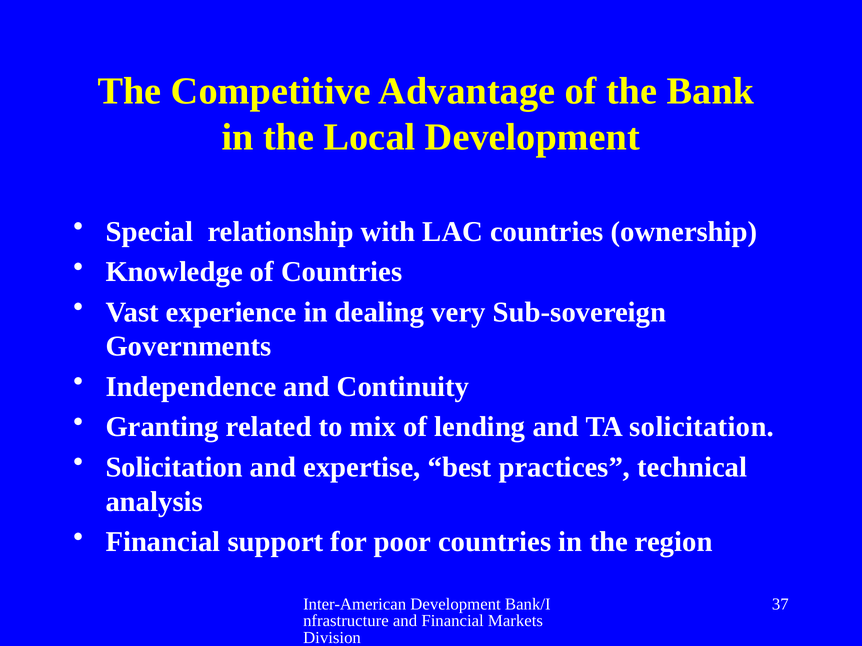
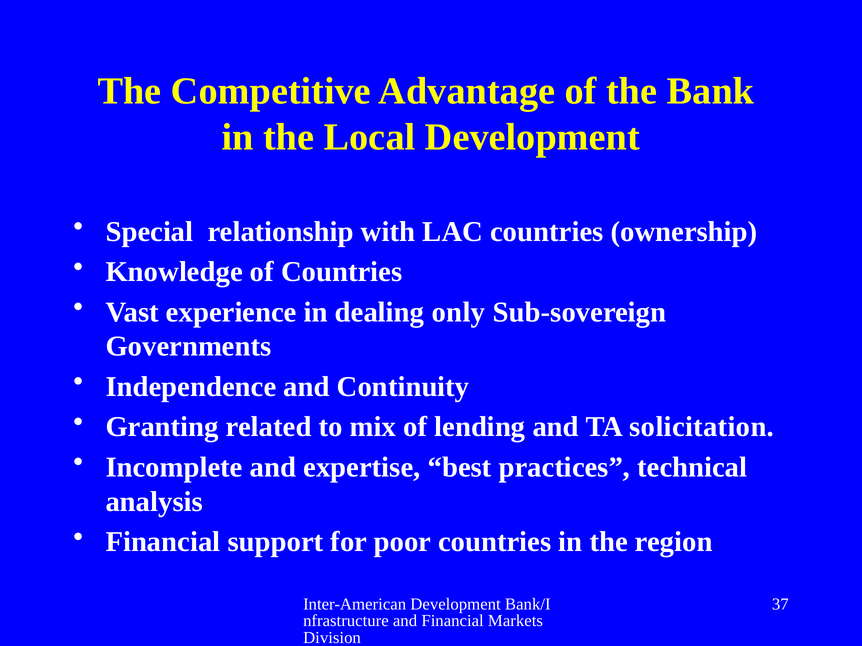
very: very -> only (458, 312)
Solicitation: Solicitation -> Incomplete (174, 467)
